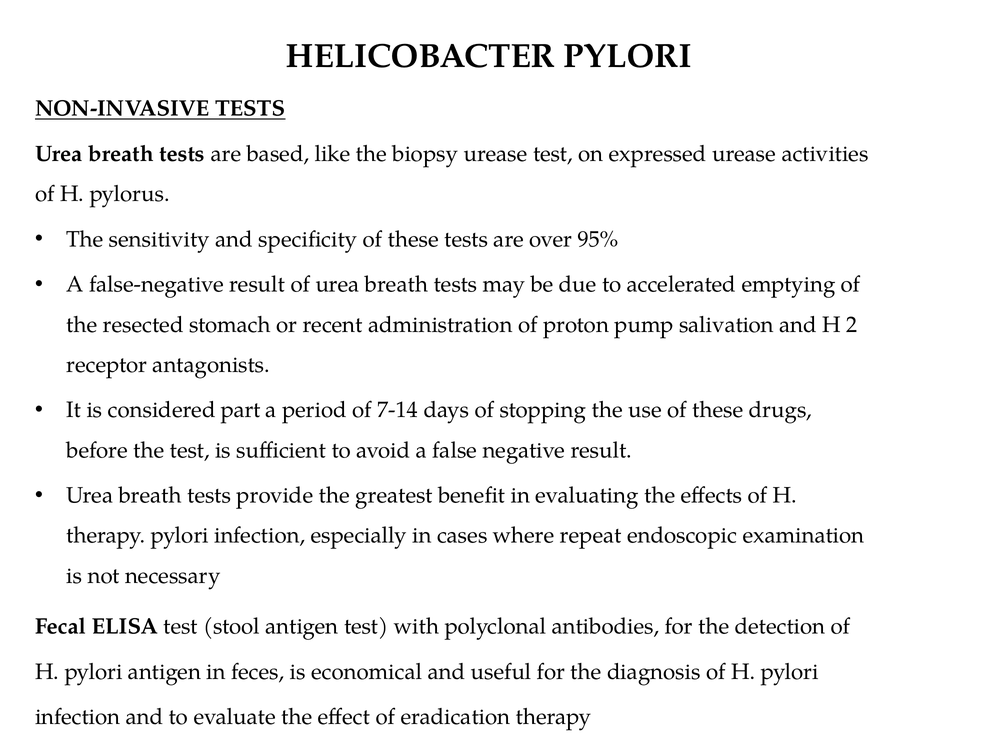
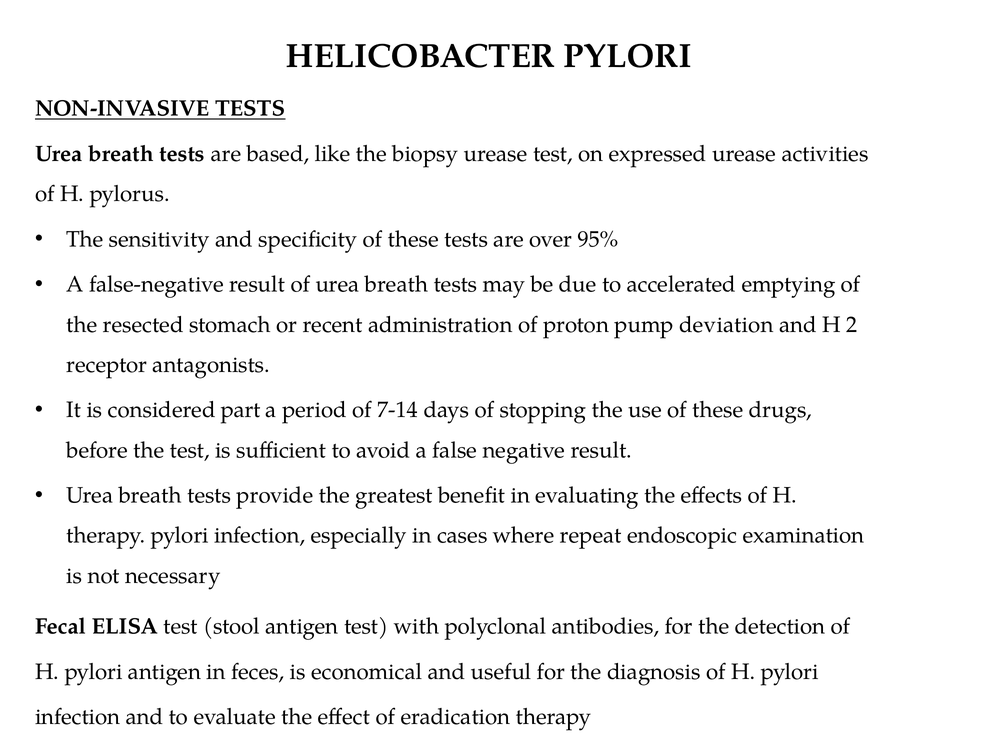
salivation: salivation -> deviation (726, 324)
